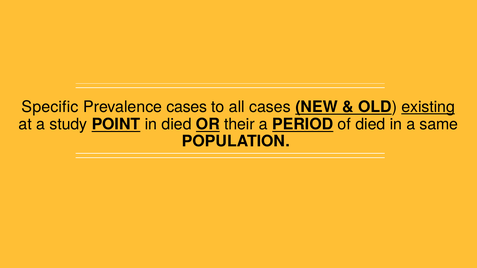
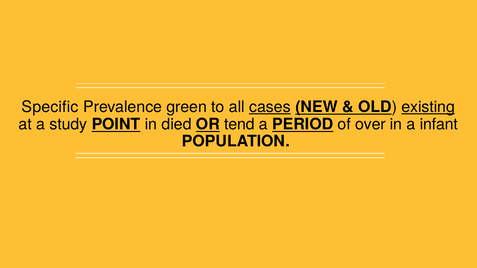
Prevalence cases: cases -> green (187, 107)
cases underline: none -> present (270, 107)
their: their -> tend (239, 124)
of died: died -> over (370, 124)
same: same -> infant (439, 124)
